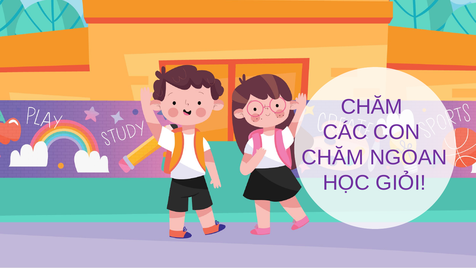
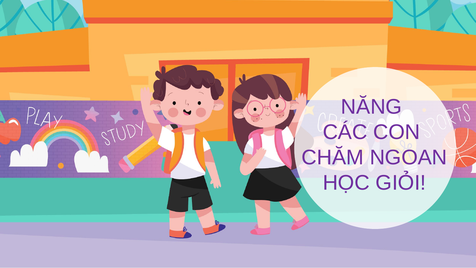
CHĂM: CHĂM -> NĂNG (372, 107)
